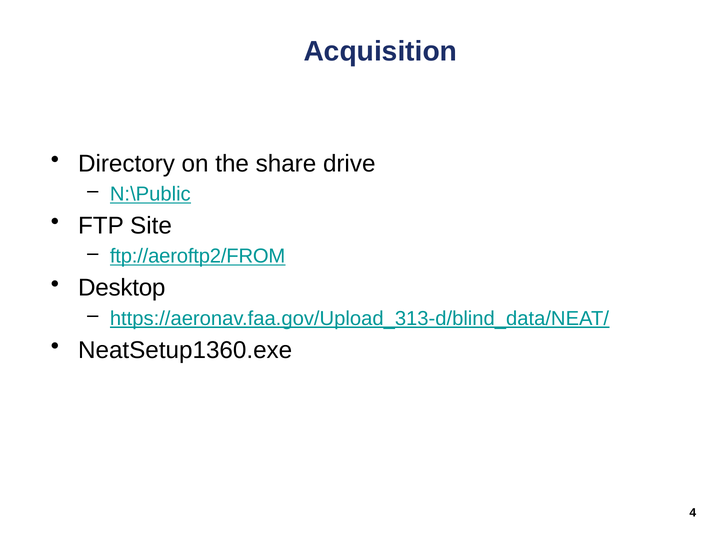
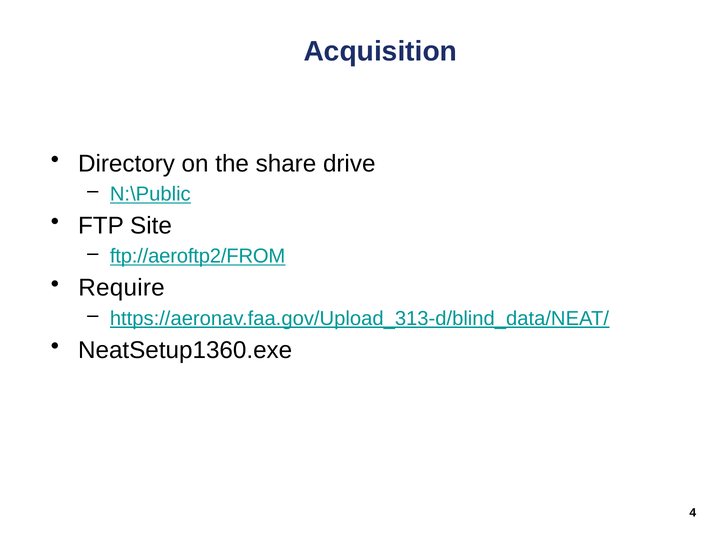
Desktop: Desktop -> Require (122, 288)
